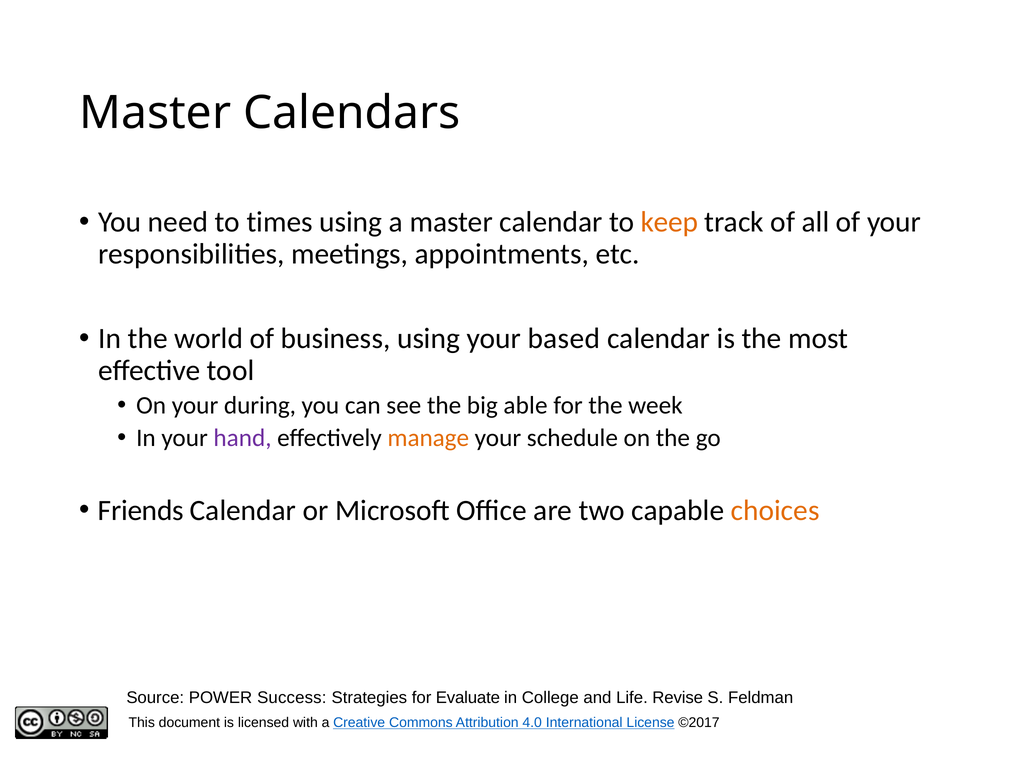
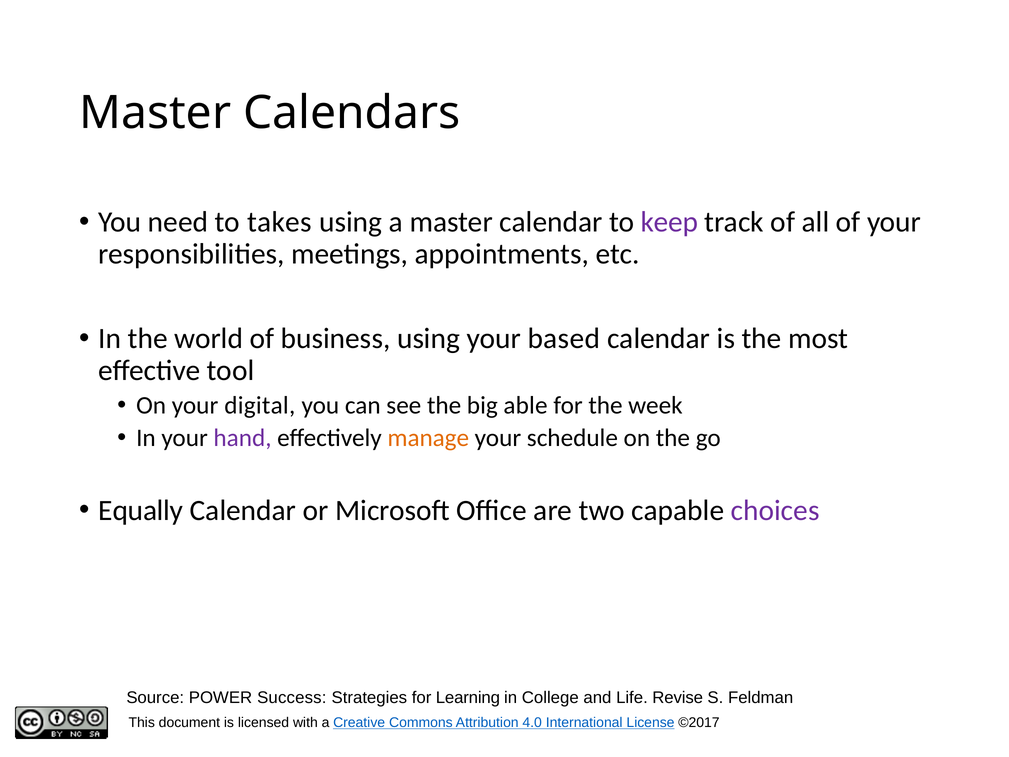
times: times -> takes (279, 222)
keep colour: orange -> purple (669, 222)
during: during -> digital (260, 405)
Friends: Friends -> Equally (141, 510)
choices colour: orange -> purple (775, 510)
Evaluate: Evaluate -> Learning (468, 697)
